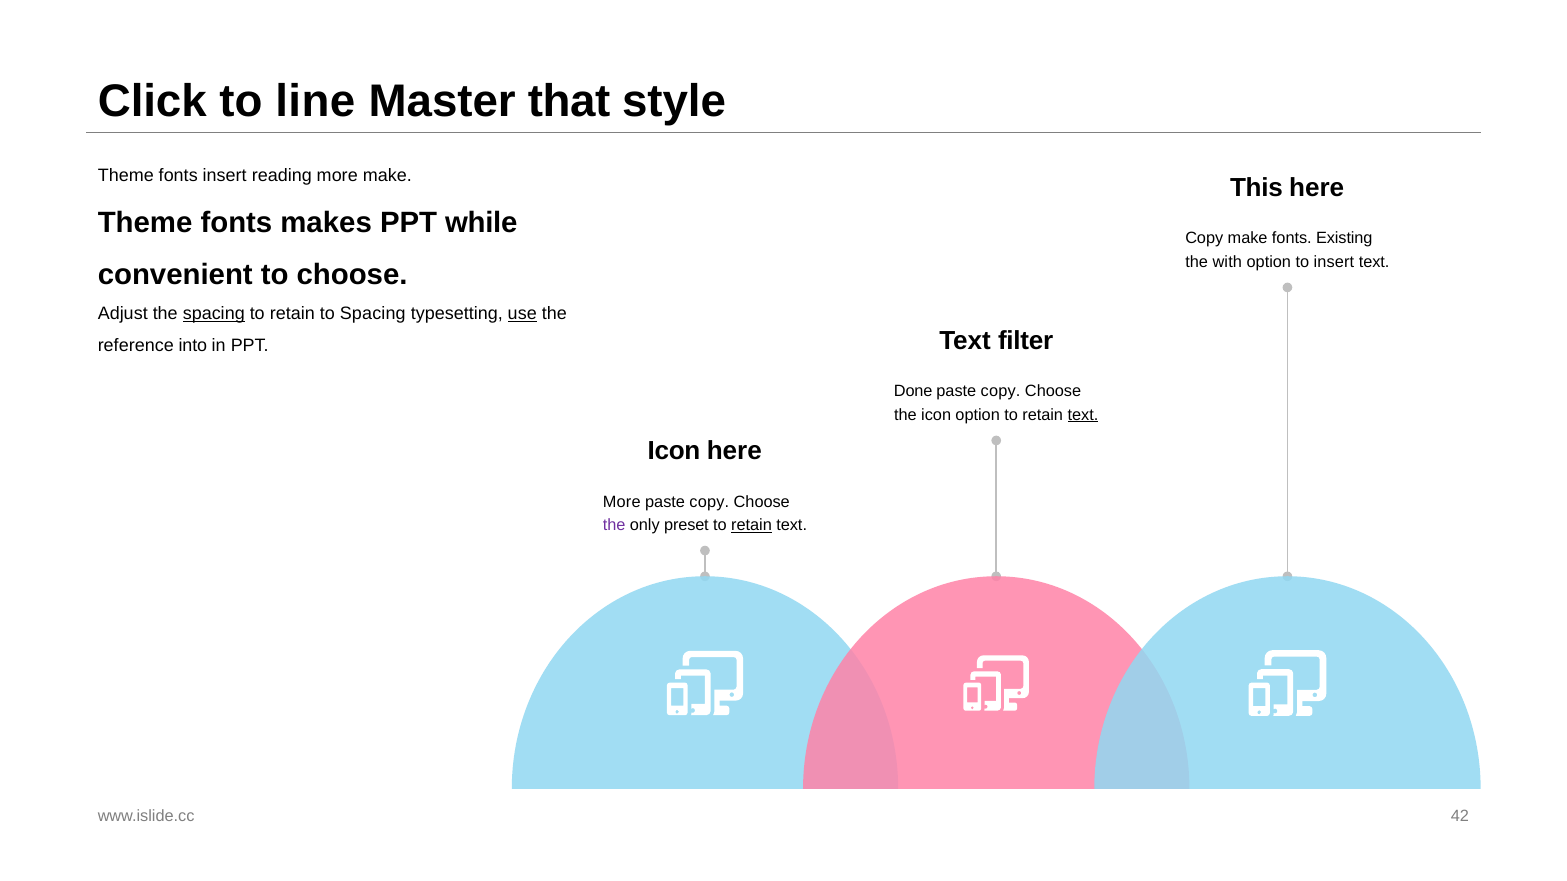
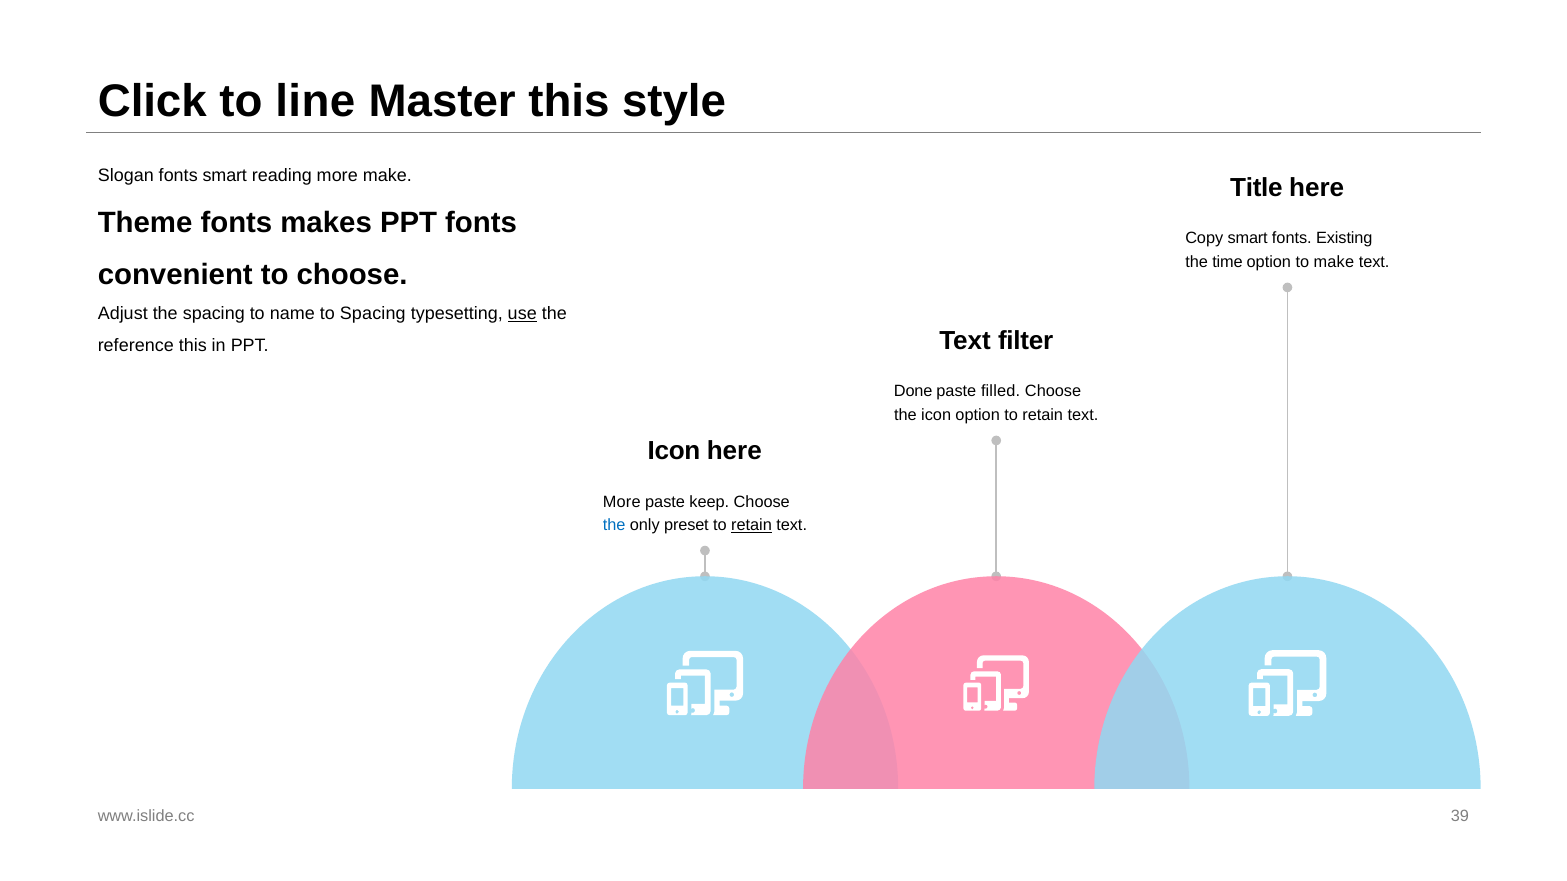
Master that: that -> this (569, 101)
Theme: Theme -> Slogan (126, 176)
fonts insert: insert -> smart (225, 176)
This: This -> Title (1256, 188)
PPT while: while -> fonts (481, 222)
Copy make: make -> smart (1248, 239)
with: with -> time (1227, 262)
to insert: insert -> make (1334, 262)
spacing underline: present -> none (214, 314)
retain: retain -> name (292, 314)
reference into: into -> this (193, 346)
copy: copy -> filled (1001, 392)
text underline: present -> none (1083, 415)
copy: copy -> keep (709, 502)
the colour: purple -> blue (614, 525)
42: 42 -> 39 (1460, 816)
